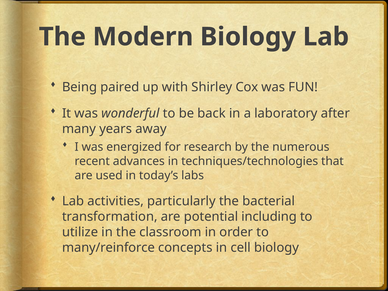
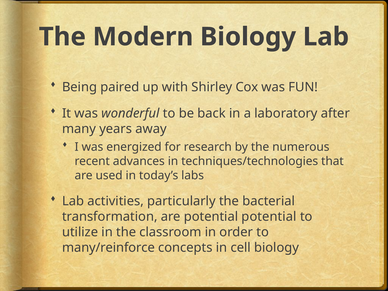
potential including: including -> potential (269, 217)
